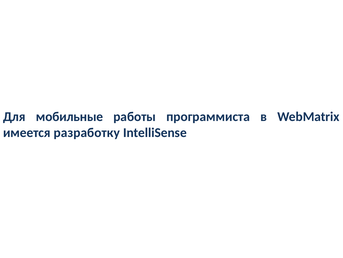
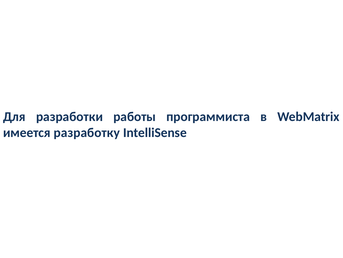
мобильные: мобильные -> разработки (69, 116)
